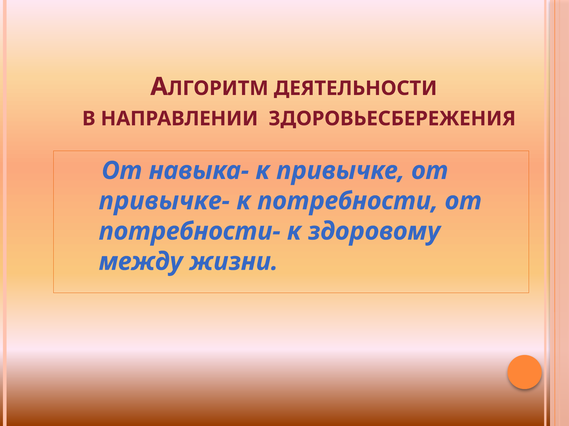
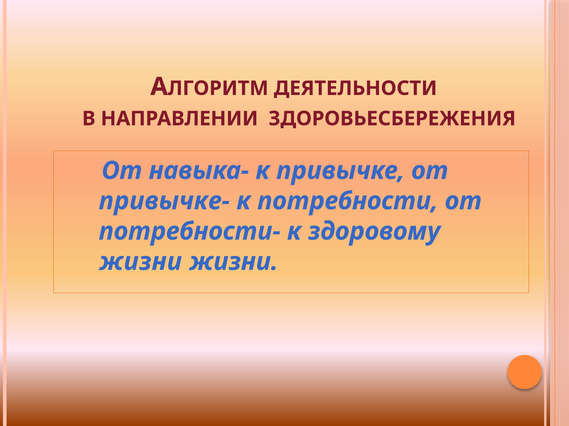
между: между -> жизни (141, 262)
